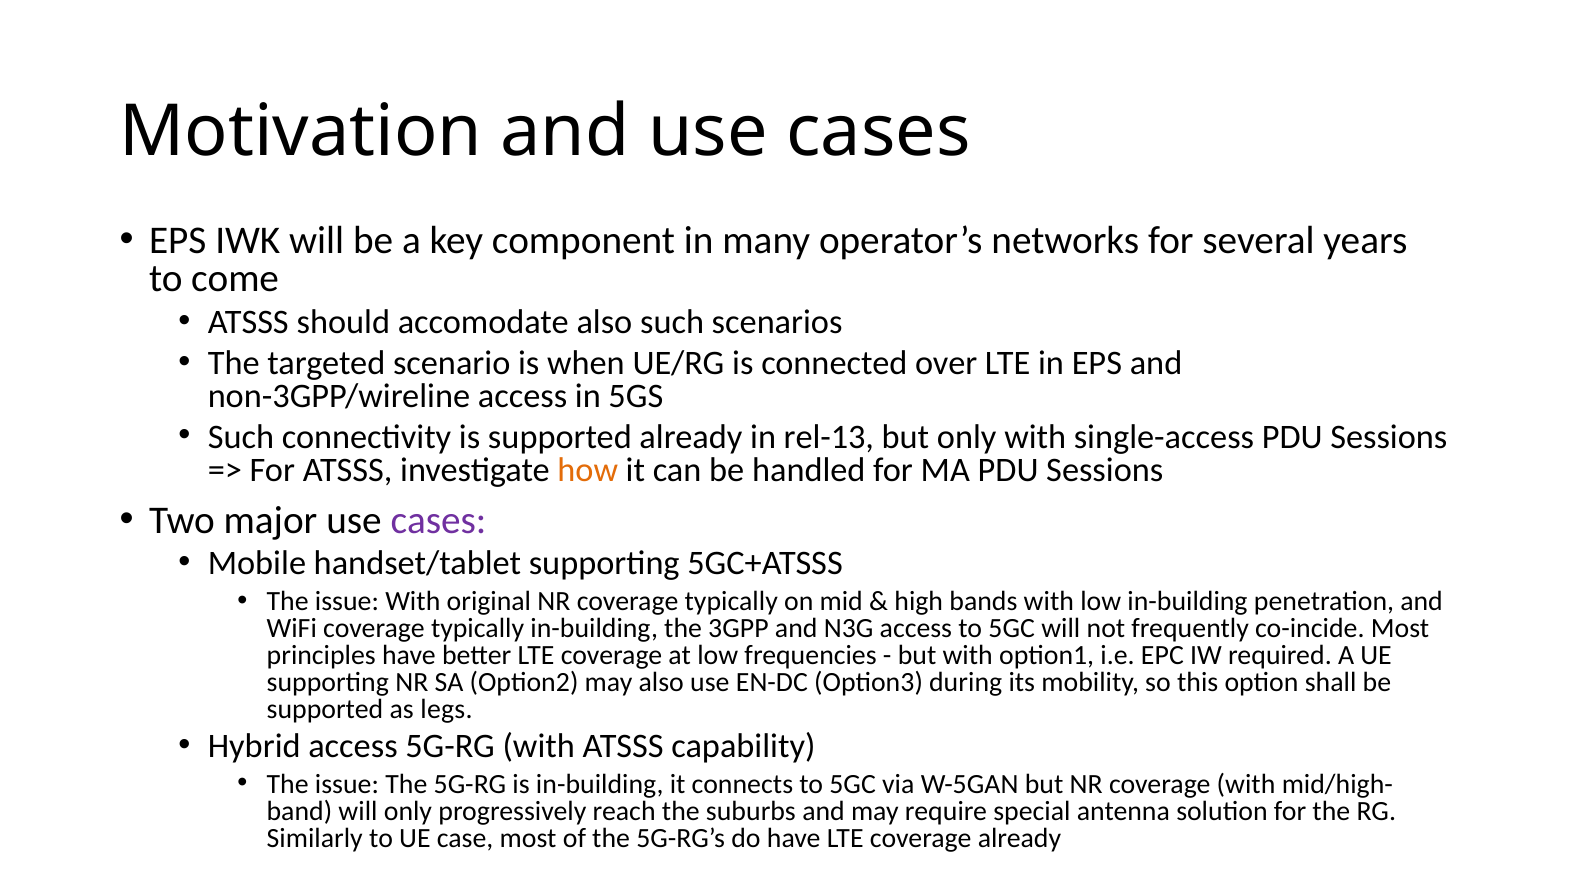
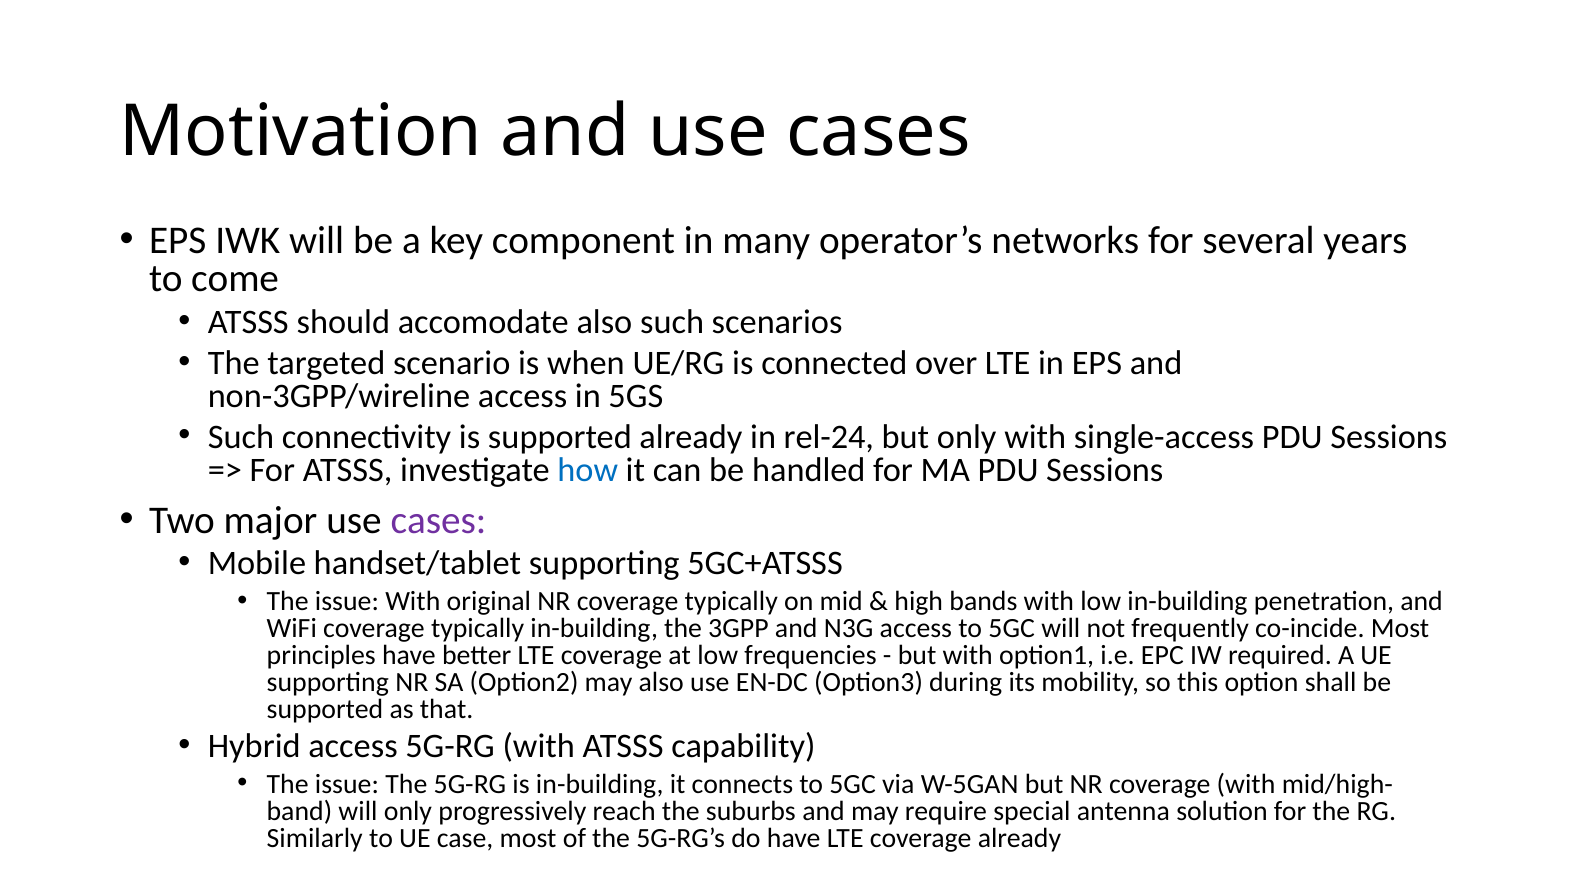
rel-13: rel-13 -> rel-24 (829, 437)
how colour: orange -> blue (588, 470)
legs: legs -> that (447, 710)
